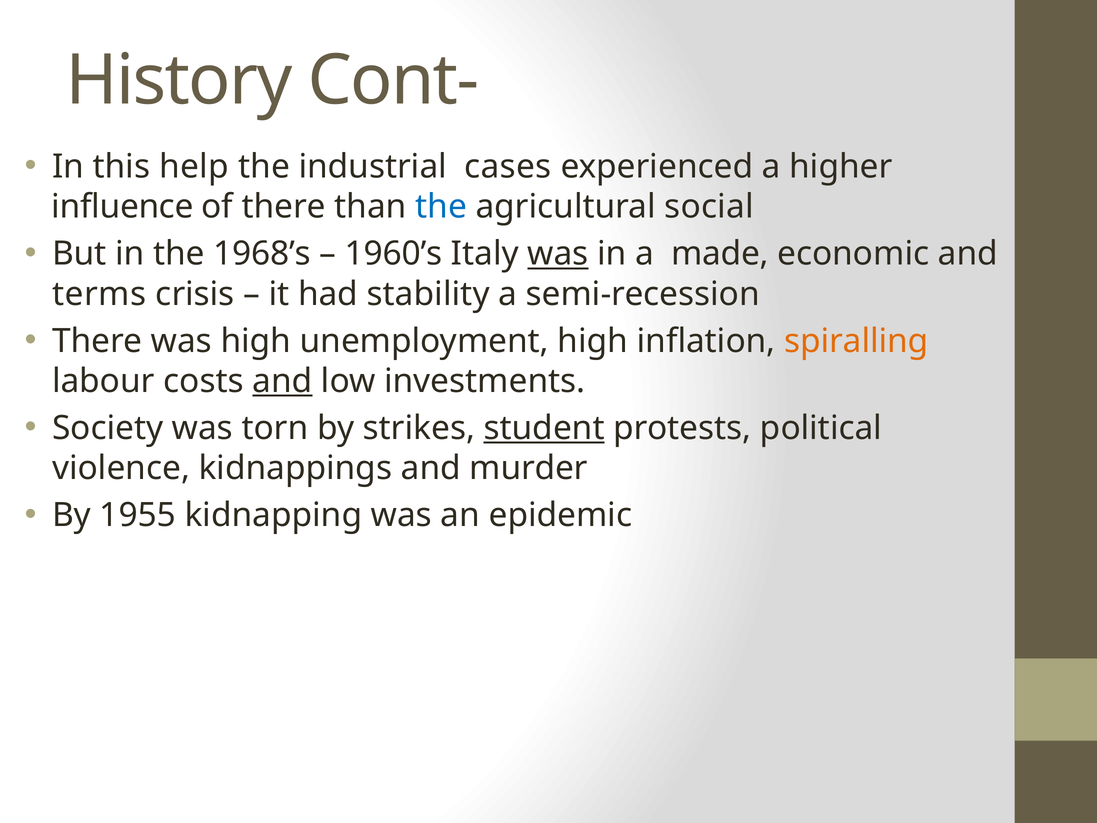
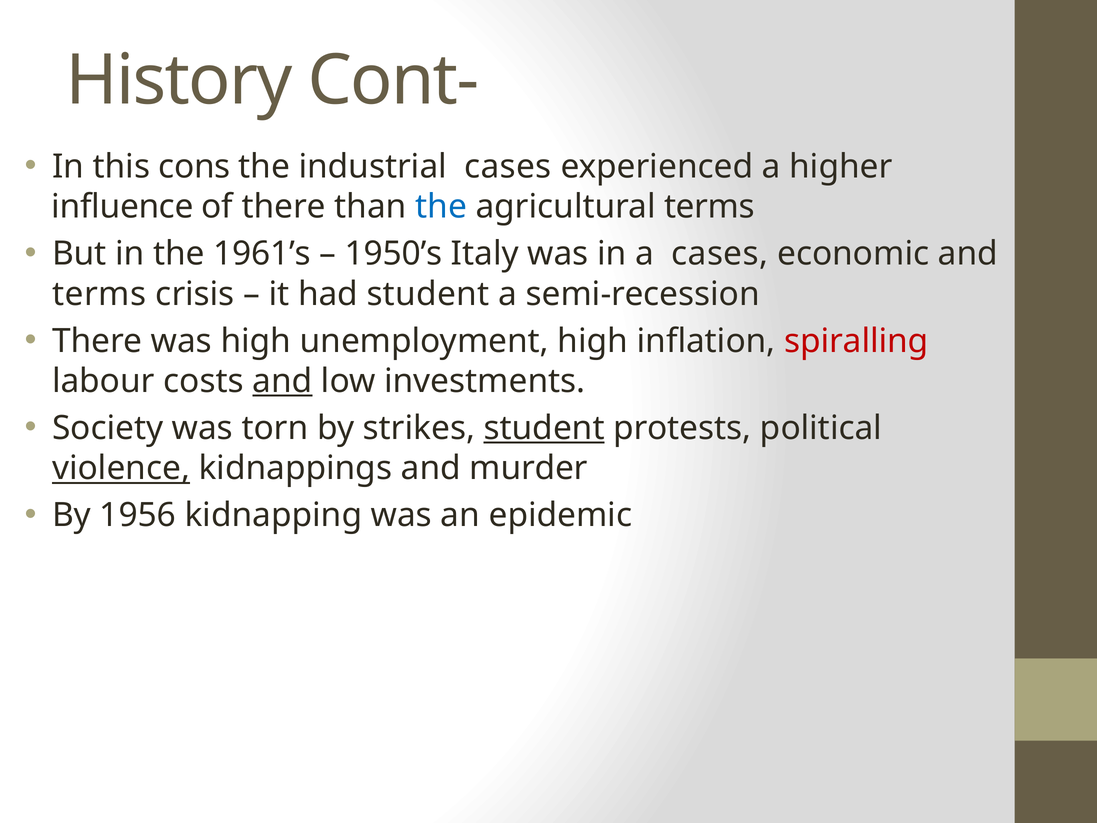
help: help -> cons (194, 167)
agricultural social: social -> terms (709, 207)
1968’s: 1968’s -> 1961’s (262, 254)
1960’s: 1960’s -> 1950’s (394, 254)
was underline: present -> none (558, 254)
a made: made -> cases (720, 254)
had stability: stability -> student (428, 294)
spiralling colour: orange -> red (856, 341)
violence underline: none -> present (121, 468)
1955: 1955 -> 1956 (138, 515)
